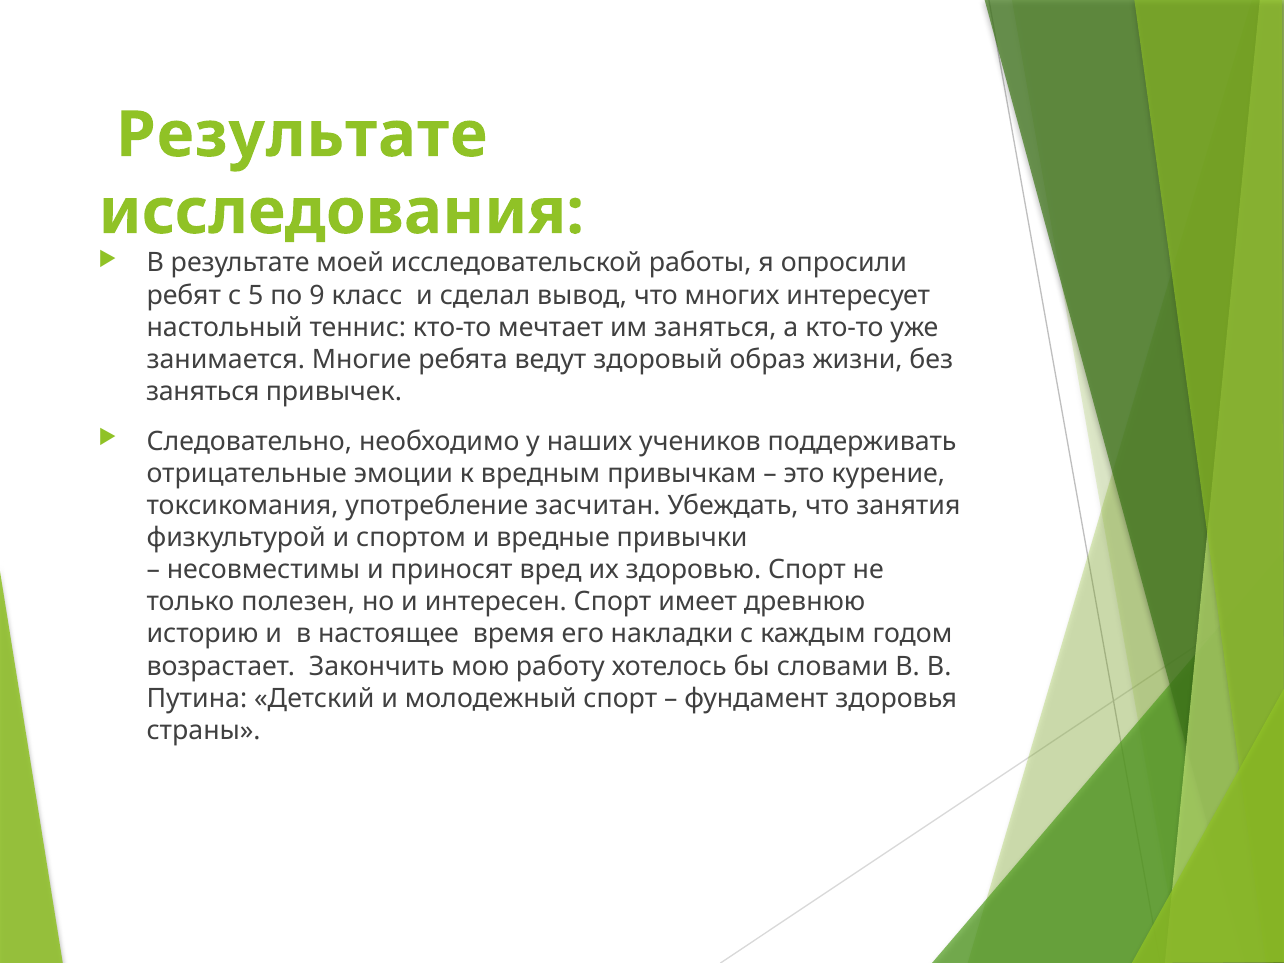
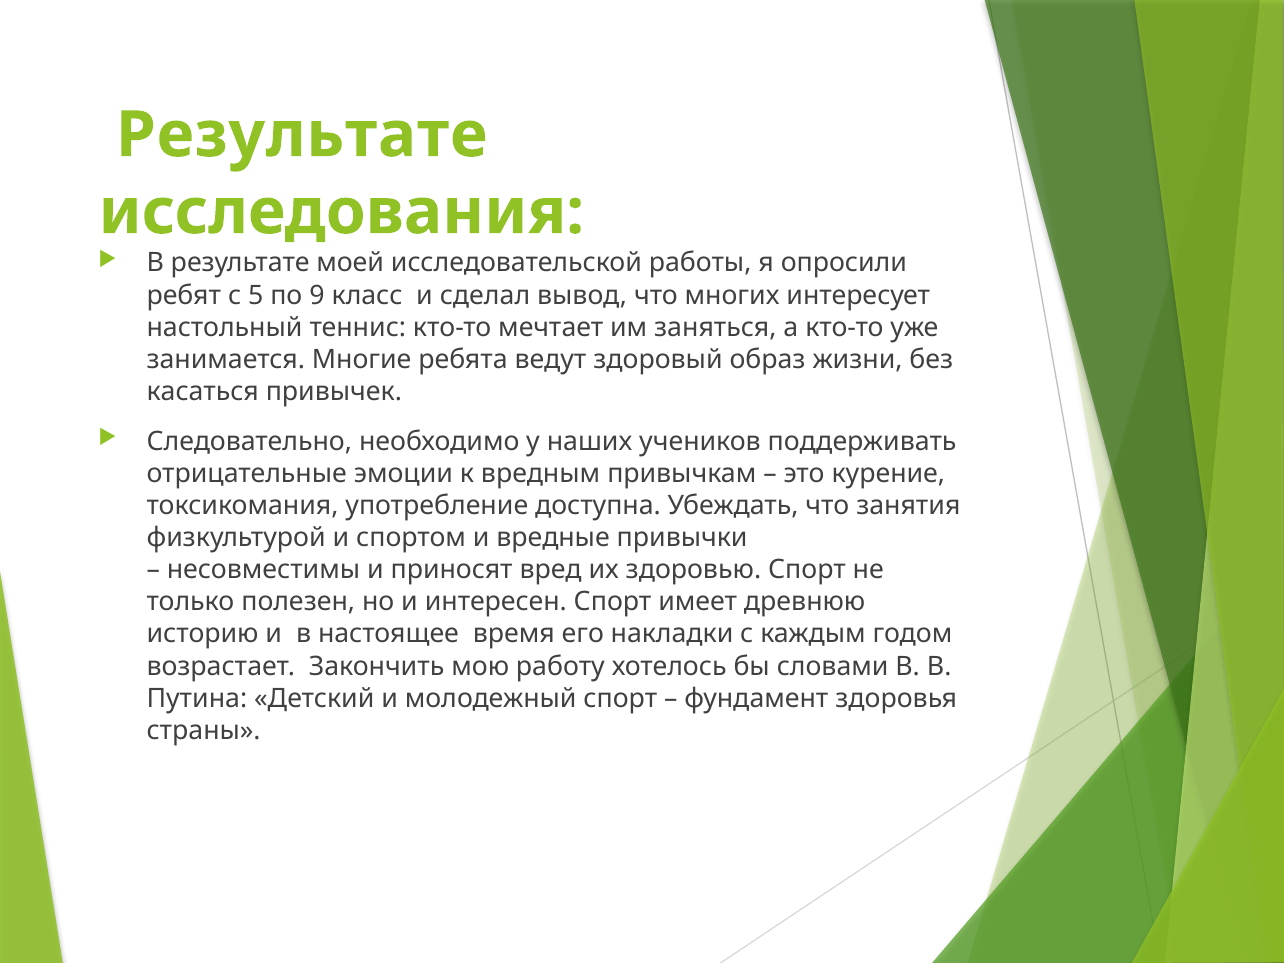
заняться: заняться -> касаться (203, 392)
засчитан: засчитан -> доступна (598, 506)
